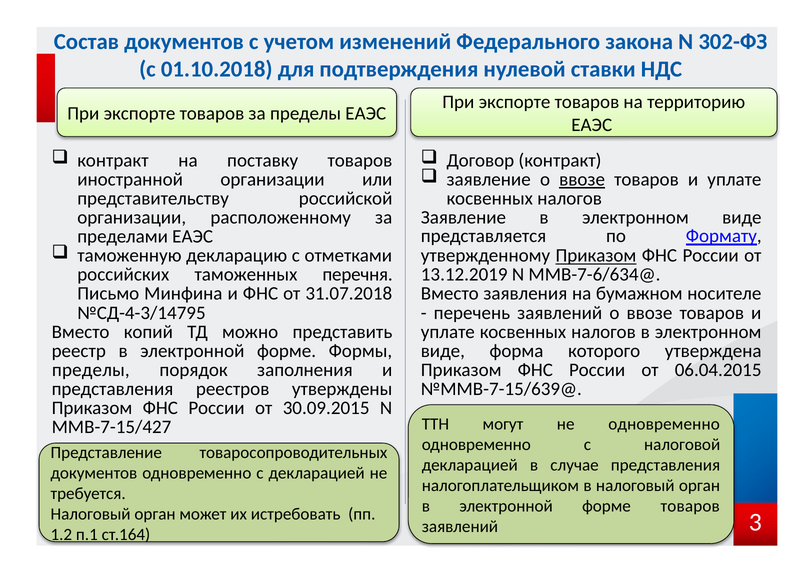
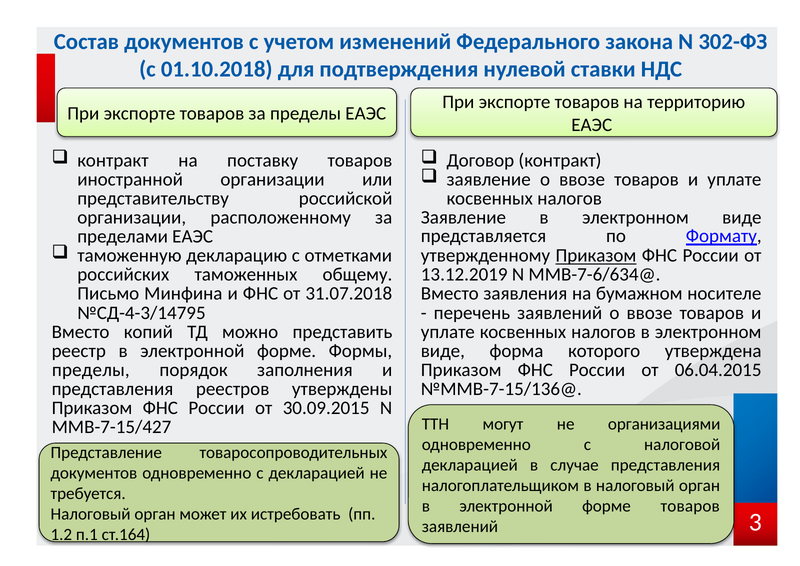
ввозе underline: present -> none (582, 179)
перечня: перечня -> общему (357, 275)
№ММВ-7-15/639@: №ММВ-7-15/639@ -> №ММВ-7-15/136@ (501, 389)
не одновременно: одновременно -> организациями (664, 424)
